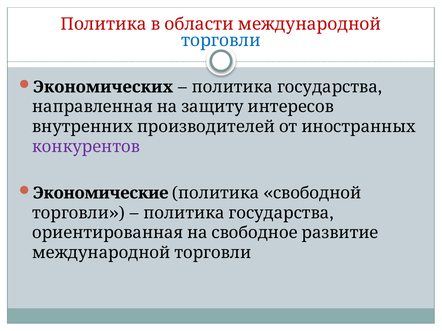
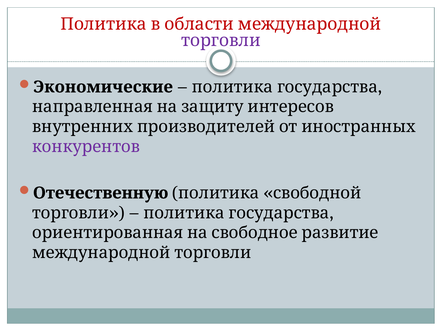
торговли colour: blue -> purple (221, 41)
Экономических: Экономических -> Экономические (103, 87)
Экономические: Экономические -> Отечественную (101, 193)
